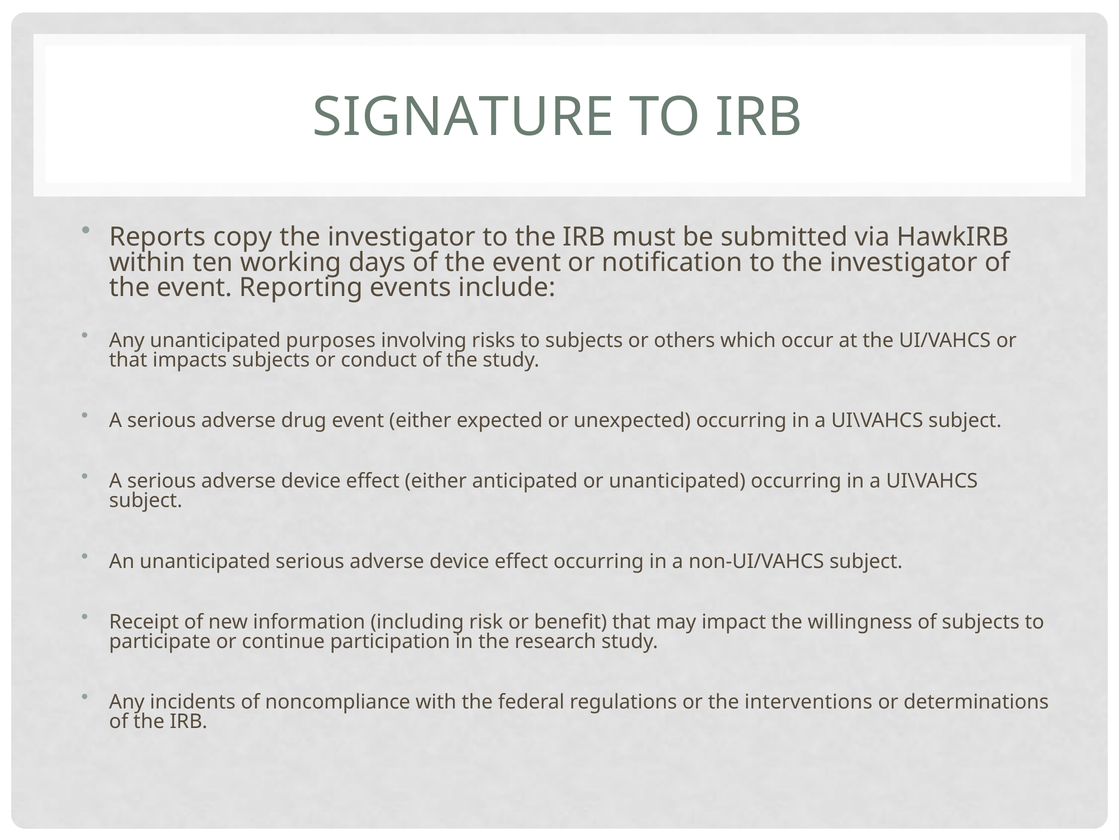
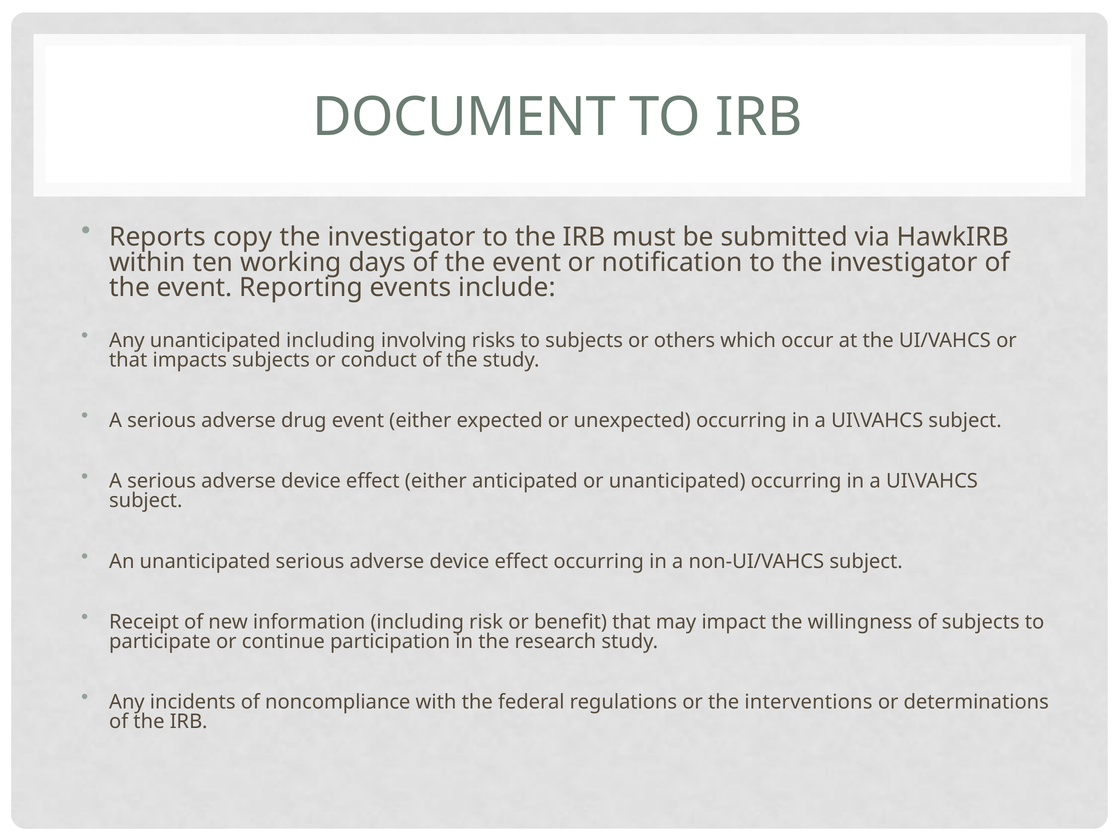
SIGNATURE: SIGNATURE -> DOCUMENT (464, 117)
unanticipated purposes: purposes -> including (331, 340)
